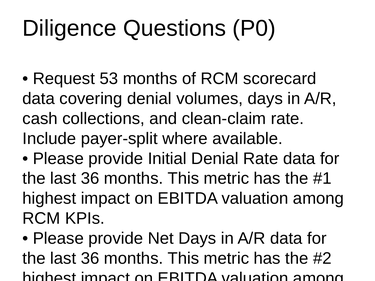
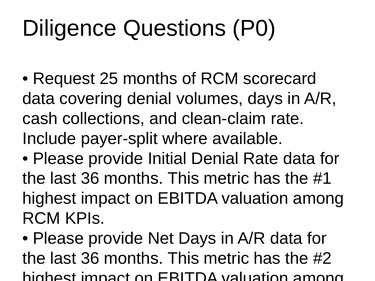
53: 53 -> 25 (109, 79)
